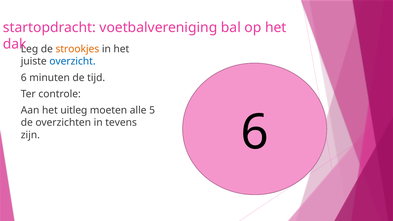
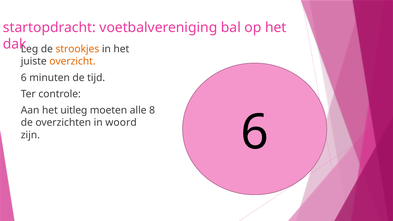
overzicht colour: blue -> orange (72, 61)
5: 5 -> 8 (152, 110)
tevens: tevens -> woord (121, 123)
